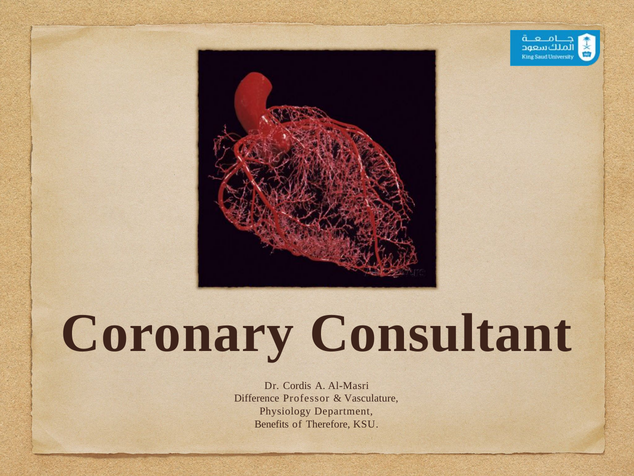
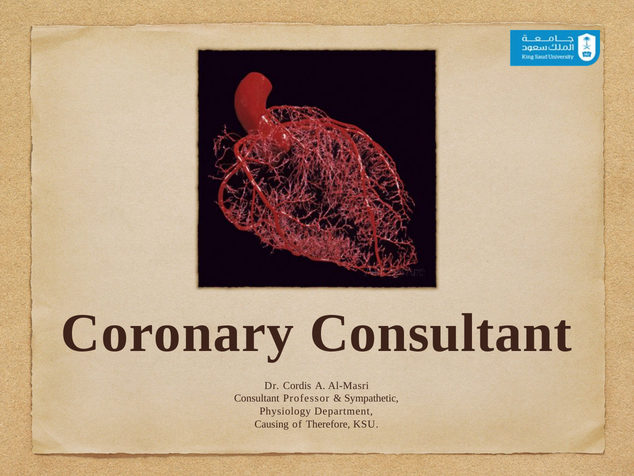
Difference: Difference -> Consultant (257, 398)
Vasculature: Vasculature -> Sympathetic (371, 398)
Benefits: Benefits -> Causing (272, 424)
